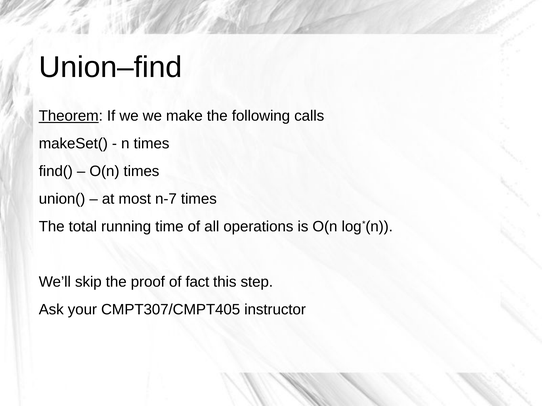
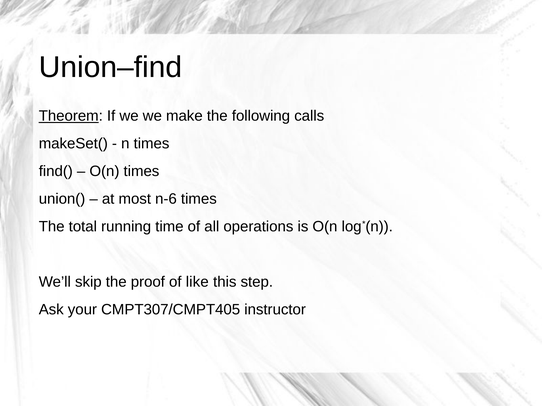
n-7: n-7 -> n-6 (166, 199)
fact: fact -> like (197, 282)
